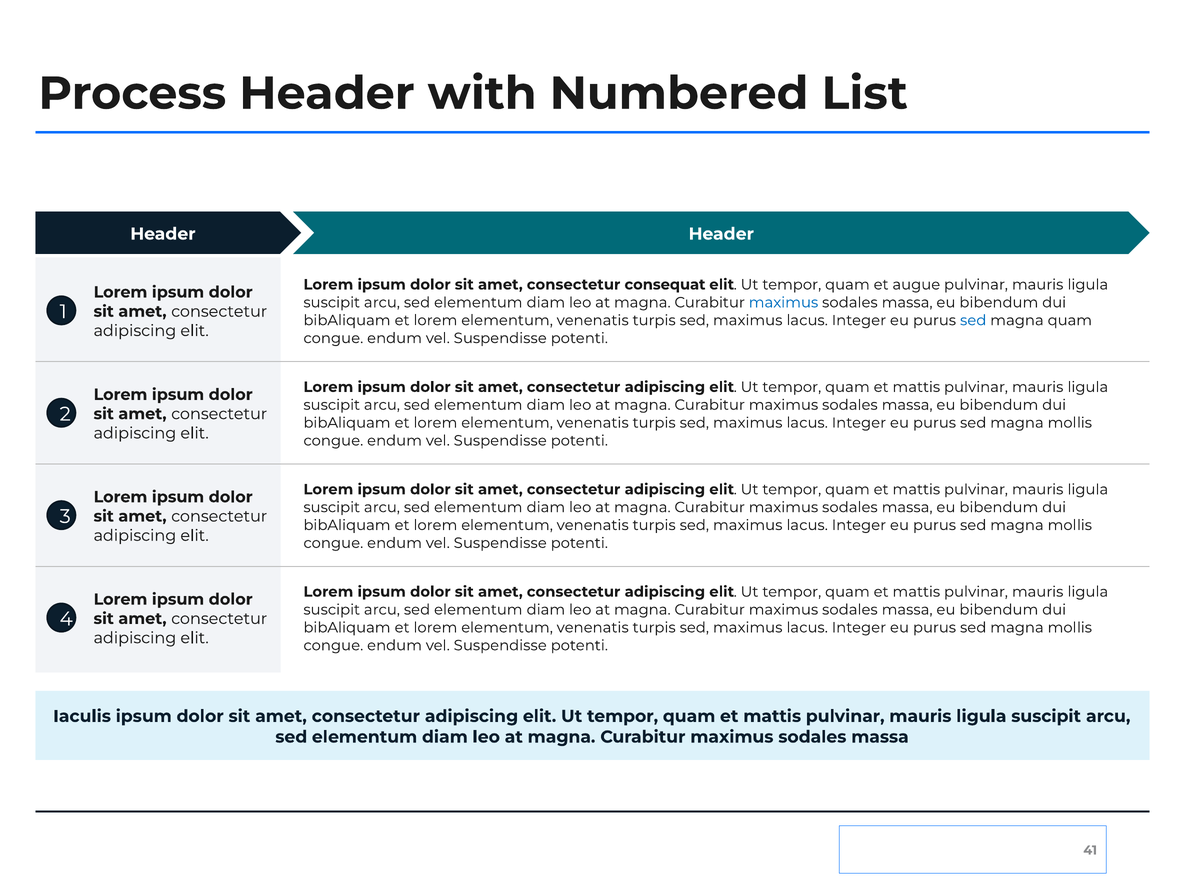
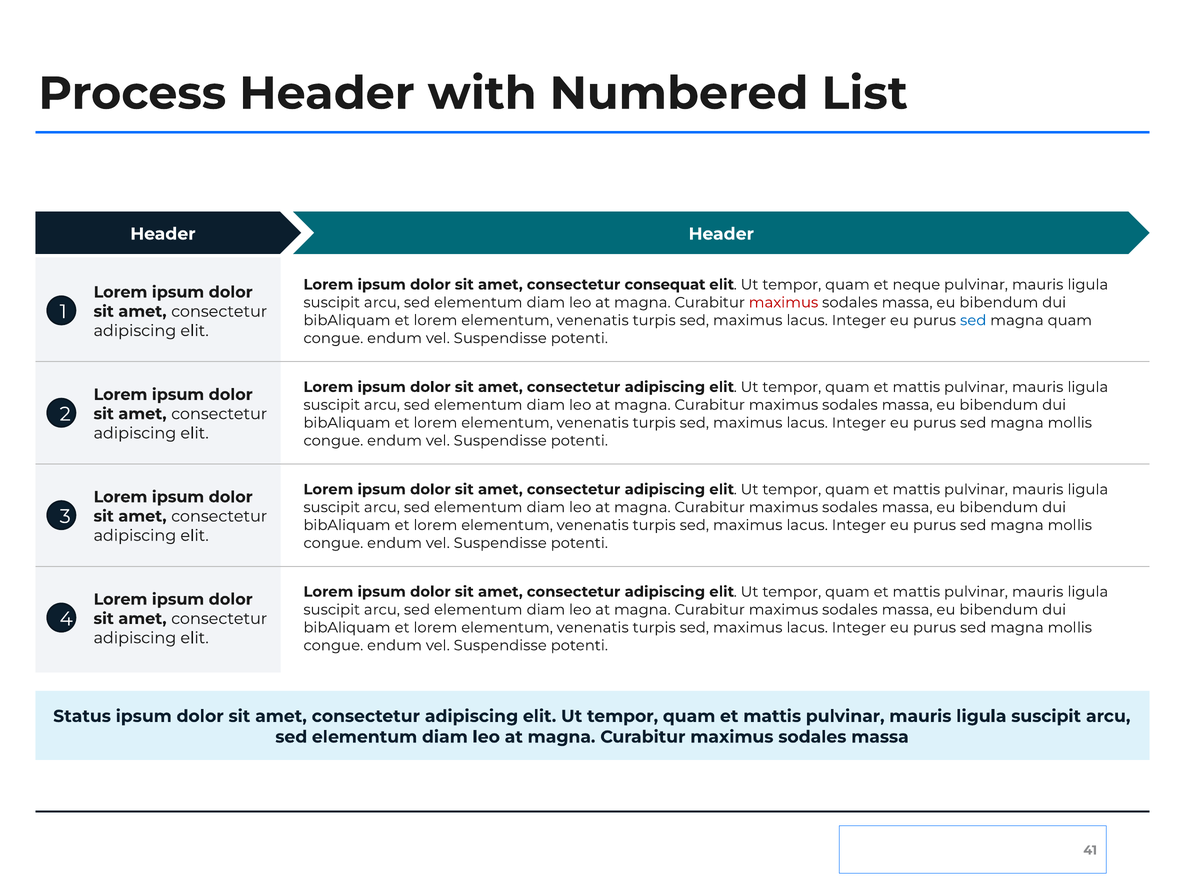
augue: augue -> neque (916, 285)
maximus colour: blue -> red (783, 302)
Iaculis: Iaculis -> Status (82, 716)
